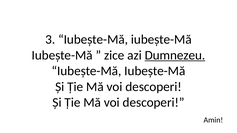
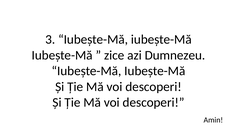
Dumnezeu underline: present -> none (175, 55)
